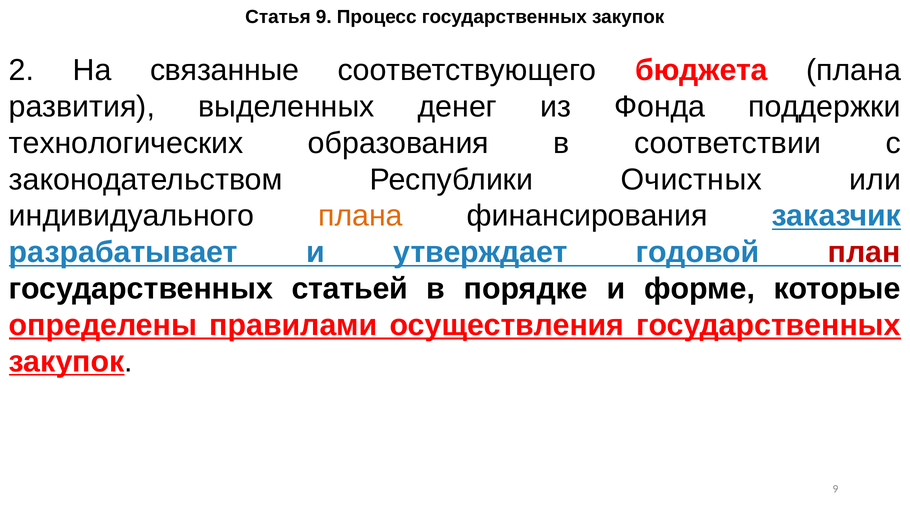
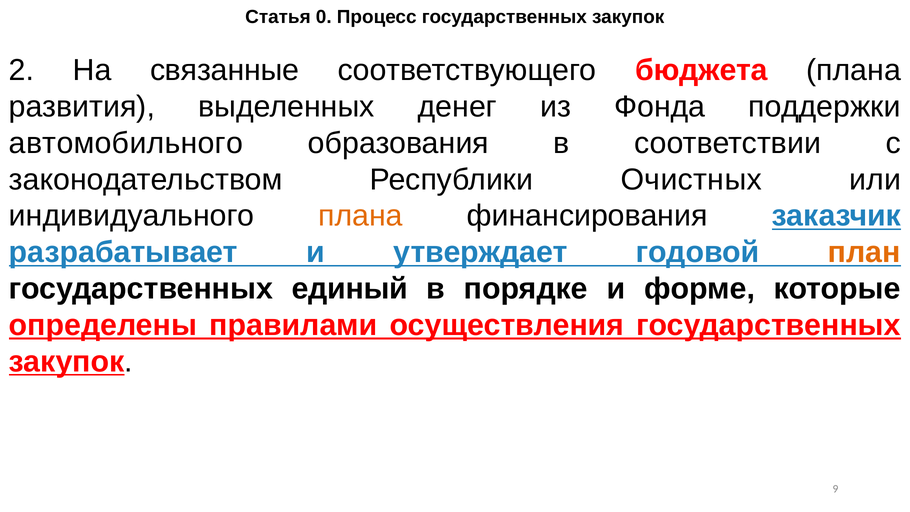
Статья 9: 9 -> 0 (324, 17)
технологических: технологических -> автомобильного (126, 143)
план colour: red -> orange (864, 252)
статьей: статьей -> единый (350, 289)
